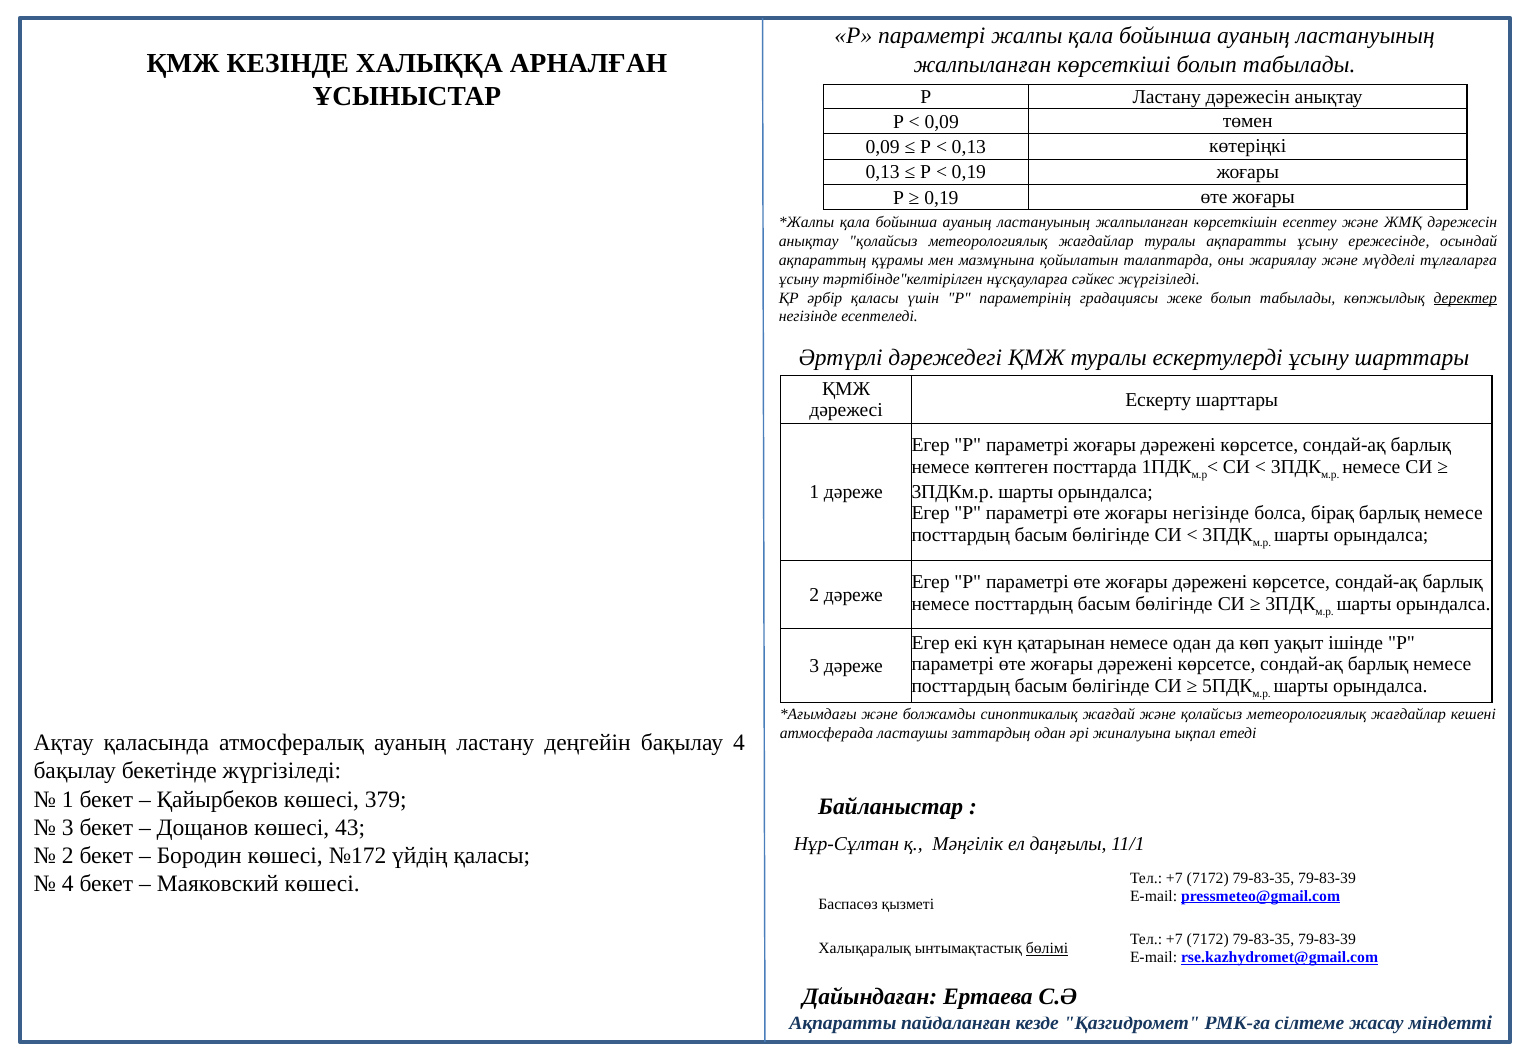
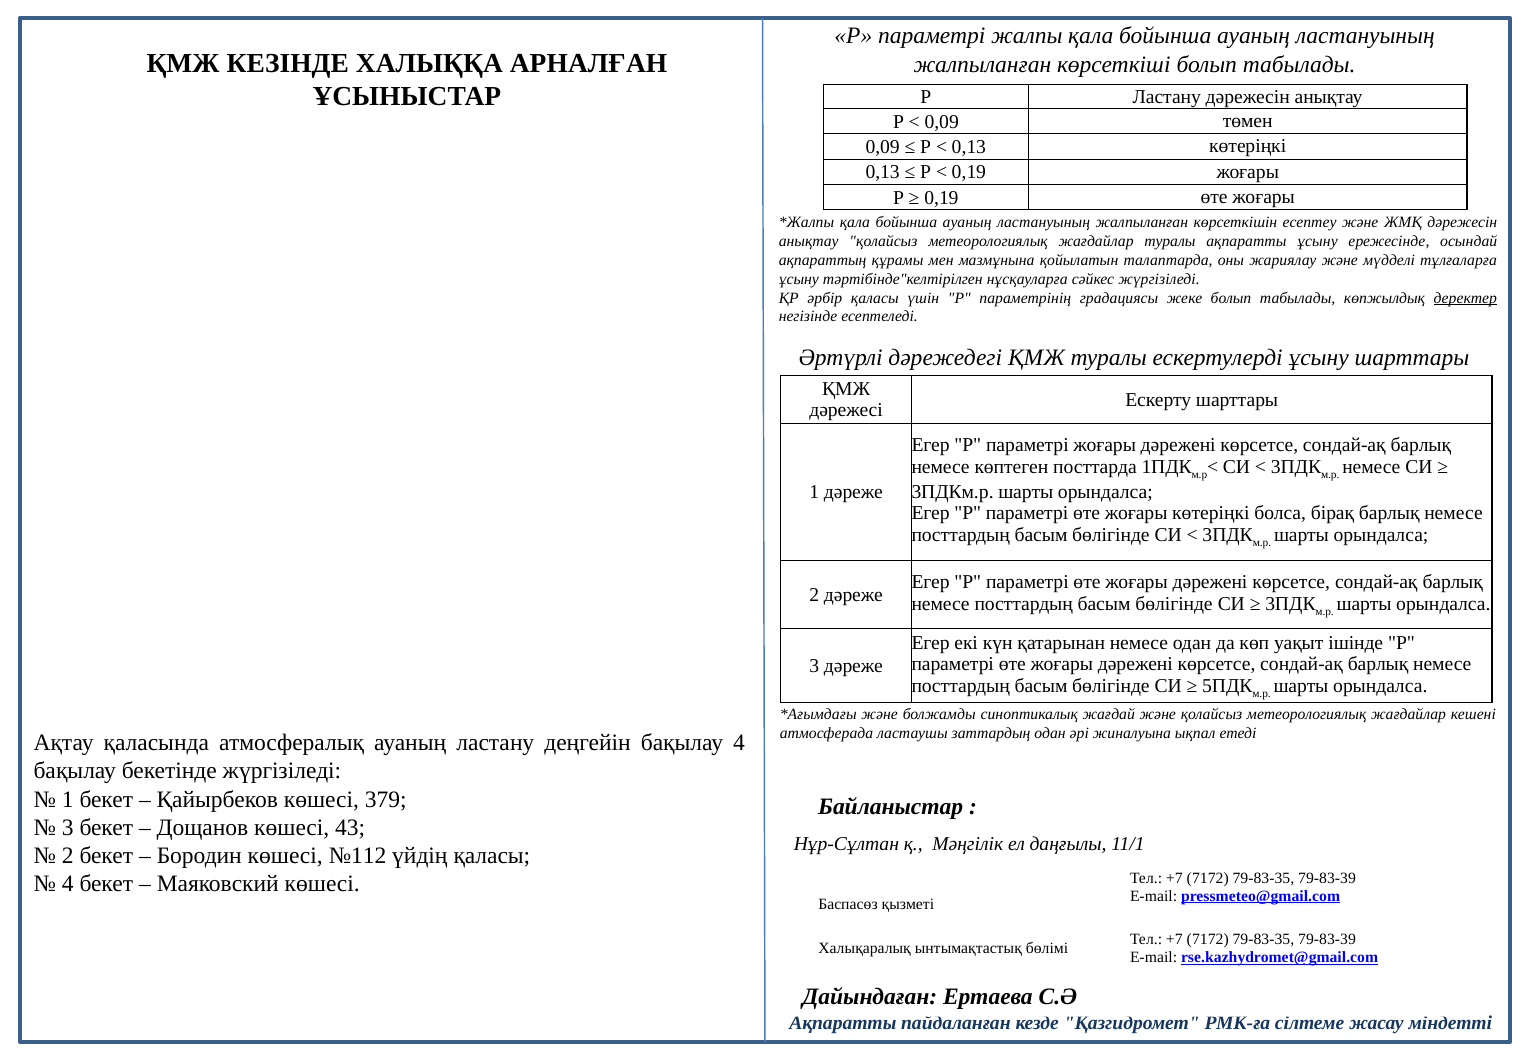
жоғары негізінде: негізінде -> көтеріңкі (1211, 513)
№172: №172 -> №112 (358, 855)
бөлімі underline: present -> none (1047, 948)
